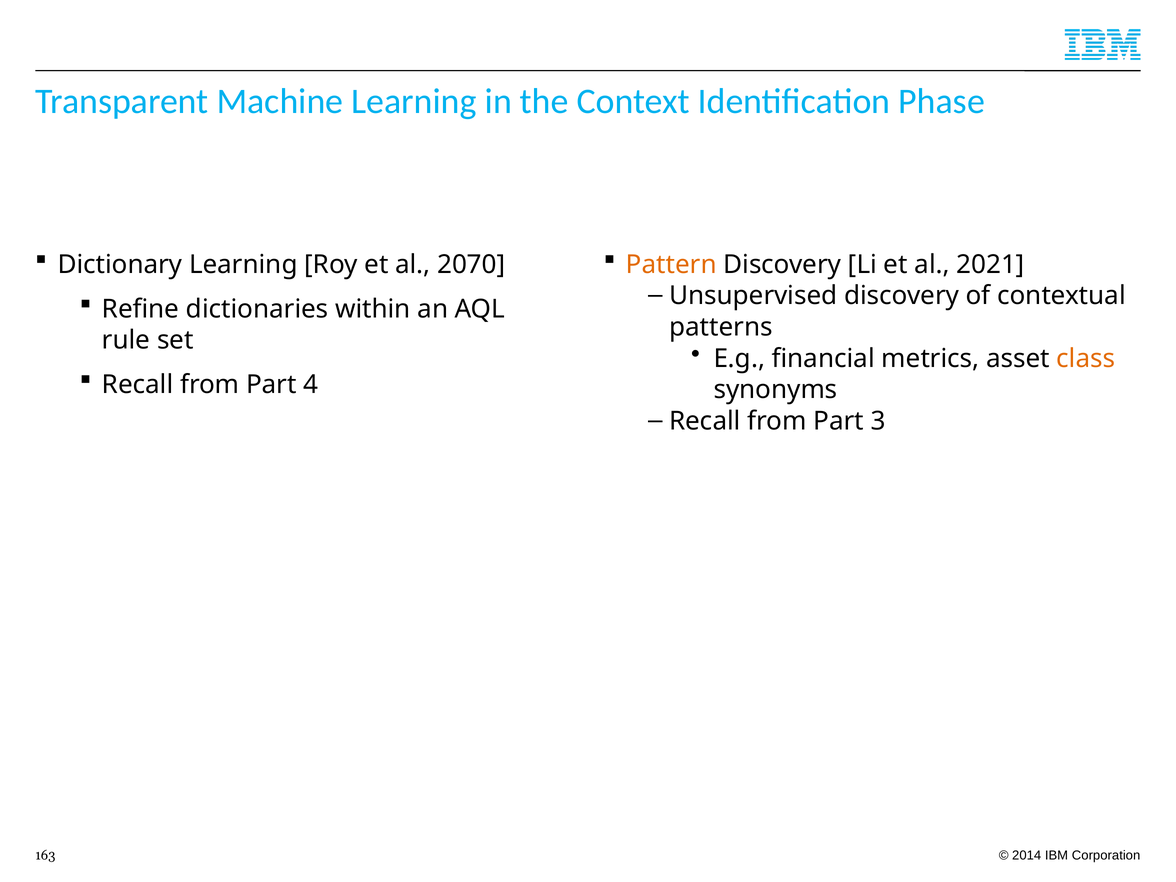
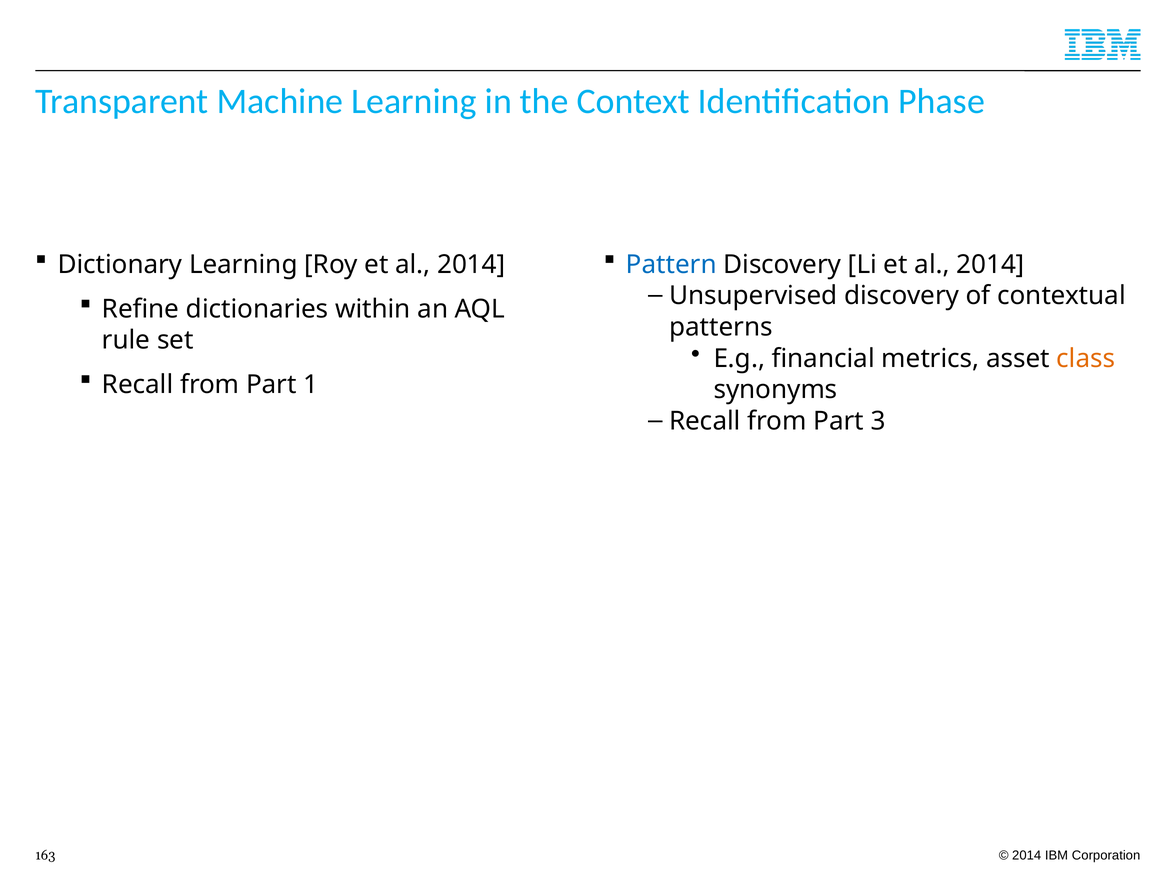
Roy et al 2070: 2070 -> 2014 (471, 265)
Pattern colour: orange -> blue (671, 265)
Li et al 2021: 2021 -> 2014 (990, 265)
4: 4 -> 1 (311, 385)
